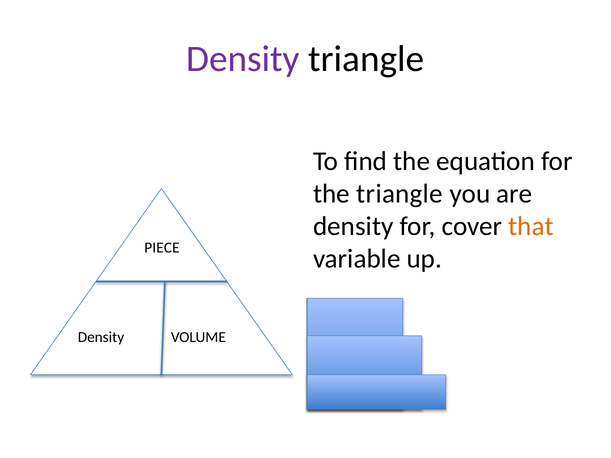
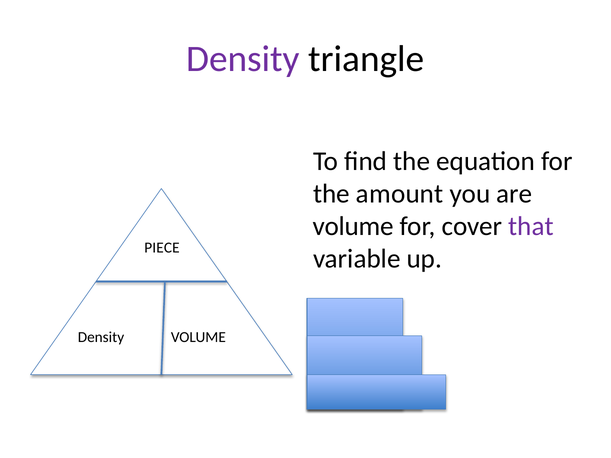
the triangle: triangle -> amount (400, 194)
density: density -> volume (353, 227)
that colour: orange -> purple (531, 227)
